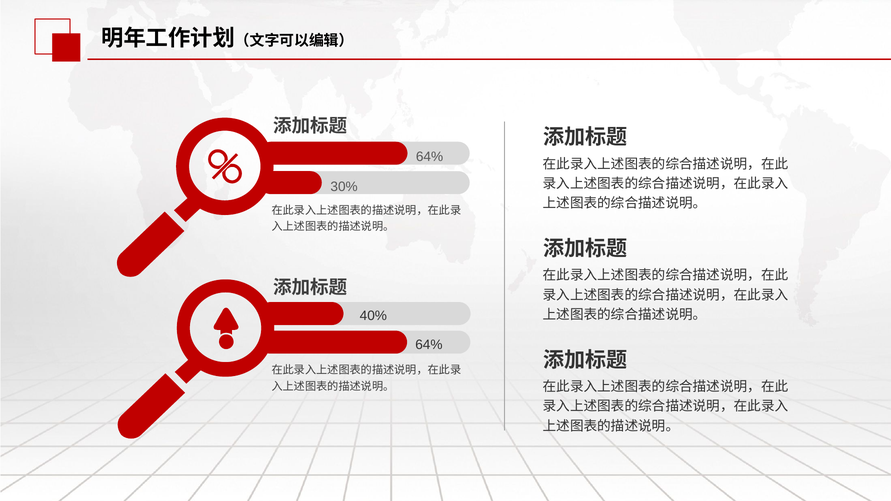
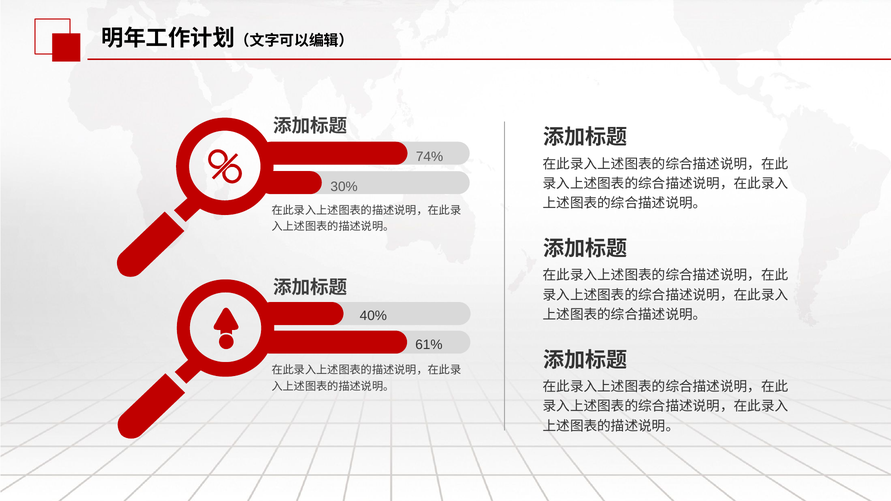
64%: 64% -> 74% (430, 157)
64%: 64% -> 61% (429, 345)
